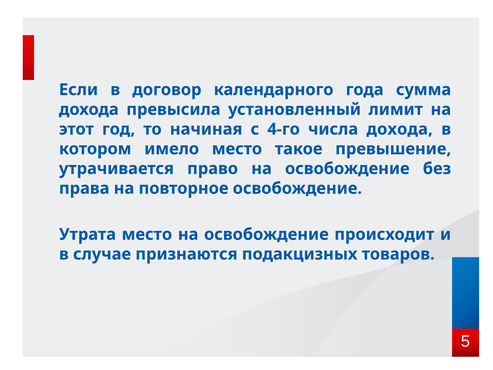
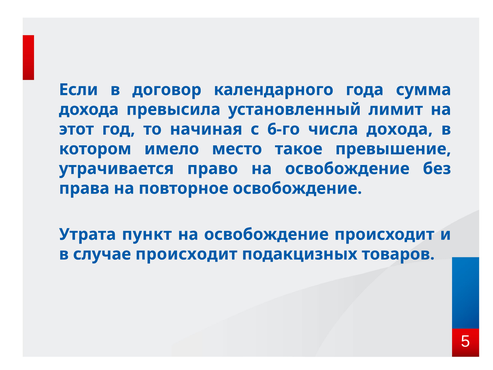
4-го: 4-го -> 6-го (284, 129)
Утрата место: место -> пункт (147, 234)
случае признаются: признаются -> происходит (186, 254)
